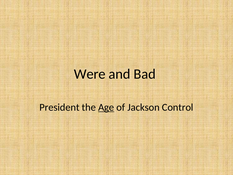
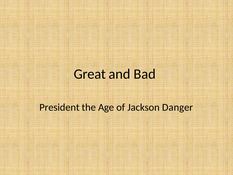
Were: Were -> Great (90, 74)
Age underline: present -> none (106, 107)
Control: Control -> Danger (178, 107)
